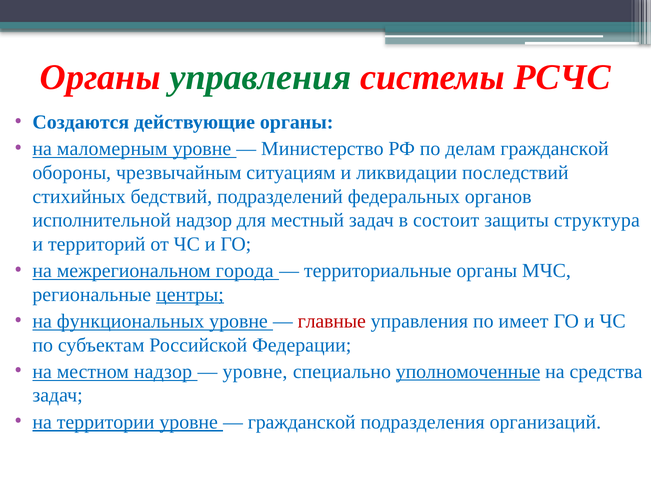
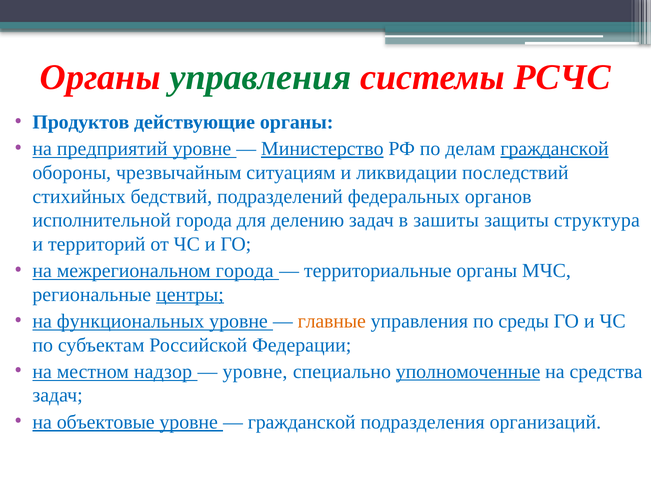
Создаются: Создаются -> Продуктов (81, 122)
маломерным: маломерным -> предприятий (112, 149)
Министерство underline: none -> present (322, 149)
гражданской underline: none -> present (555, 149)
исполнительной надзор: надзор -> города (204, 220)
местный: местный -> делению (308, 220)
состоит: состоит -> зашиты (446, 220)
главные colour: red -> orange (332, 321)
имеет: имеет -> среды (524, 321)
территории: территории -> объектовые (106, 422)
